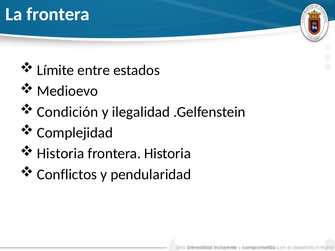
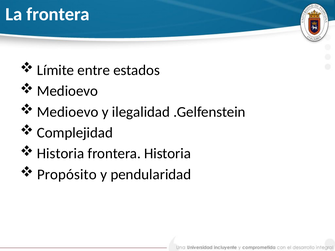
Condición: Condición -> Medioevo (68, 112)
Conflictos: Conflictos -> Propósito (67, 175)
